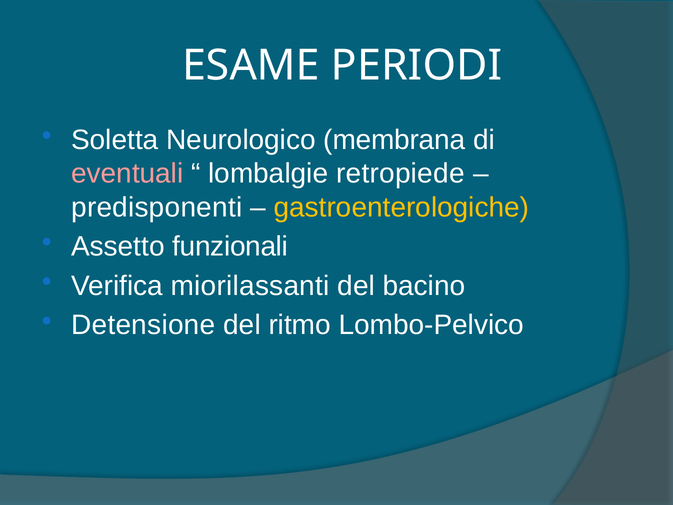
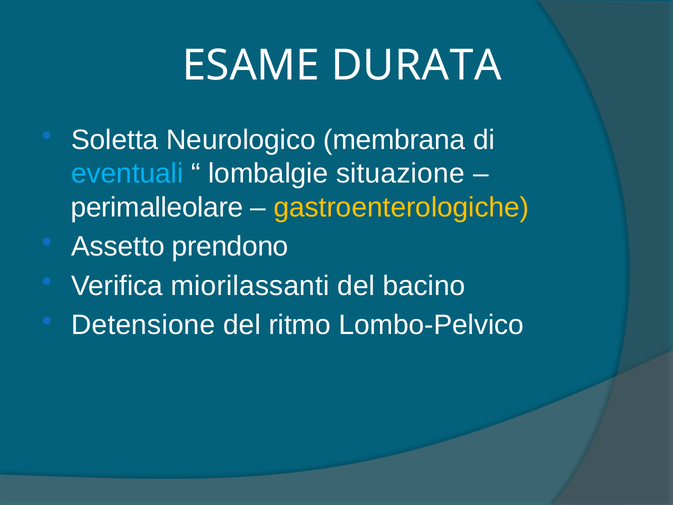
PERIODI: PERIODI -> DURATA (416, 65)
eventuali colour: pink -> light blue (127, 174)
retropiede: retropiede -> situazione (400, 174)
predisponenti: predisponenti -> perimalleolare (157, 207)
funzionali: funzionali -> prendono (230, 246)
